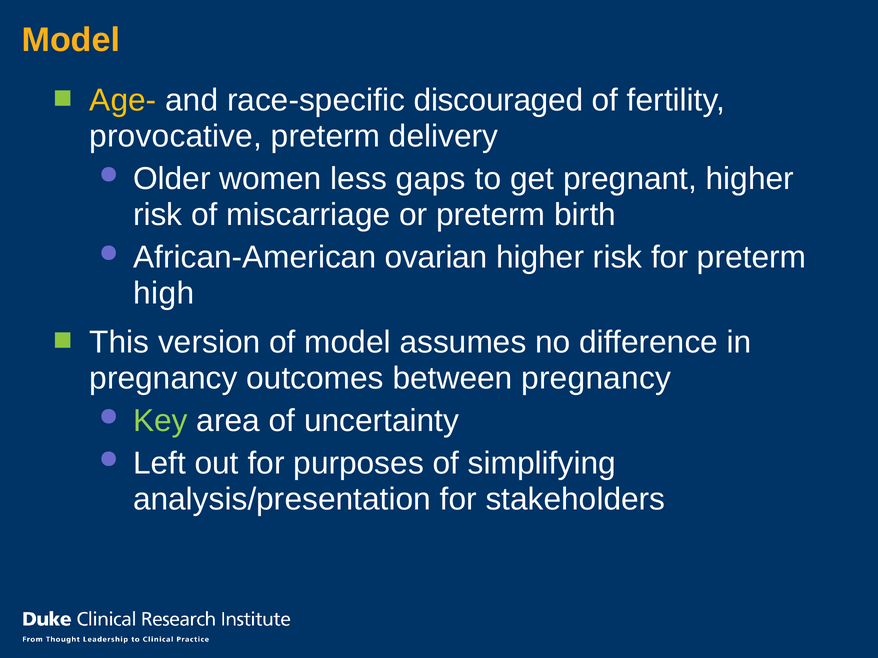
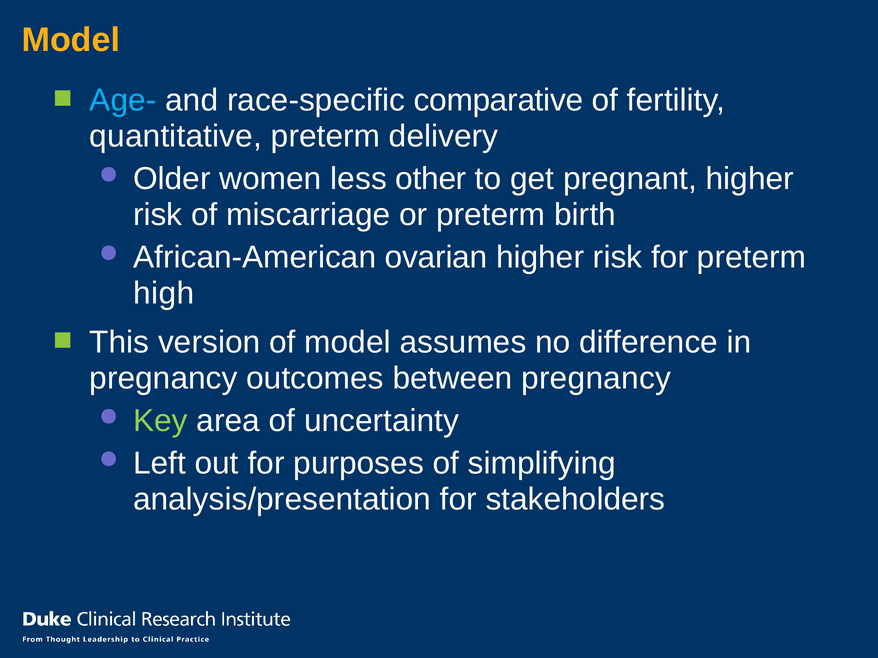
Age- colour: yellow -> light blue (123, 100)
discouraged: discouraged -> comparative (498, 100)
provocative: provocative -> quantitative (176, 137)
gaps: gaps -> other (431, 179)
